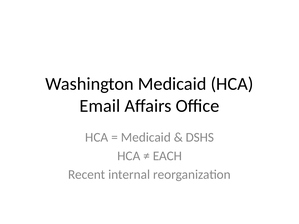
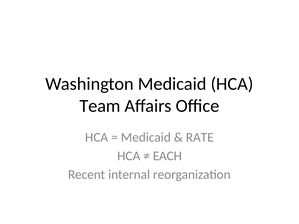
Email: Email -> Team (100, 106)
DSHS: DSHS -> RATE (200, 137)
